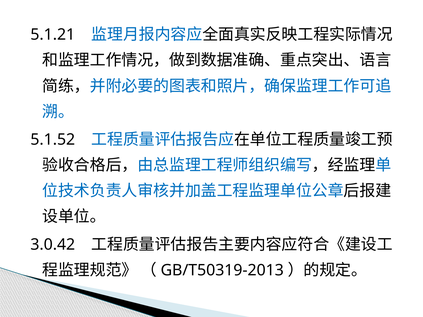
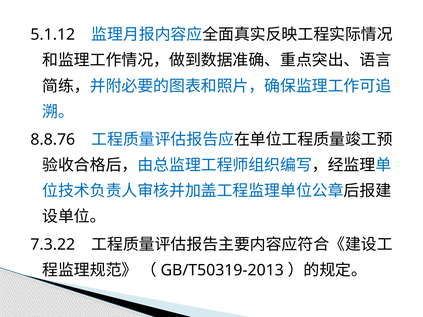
5.1.21: 5.1.21 -> 5.1.12 (53, 35)
5.1.52: 5.1.52 -> 8.8.76 (53, 140)
3.0.42: 3.0.42 -> 7.3.22 (53, 245)
